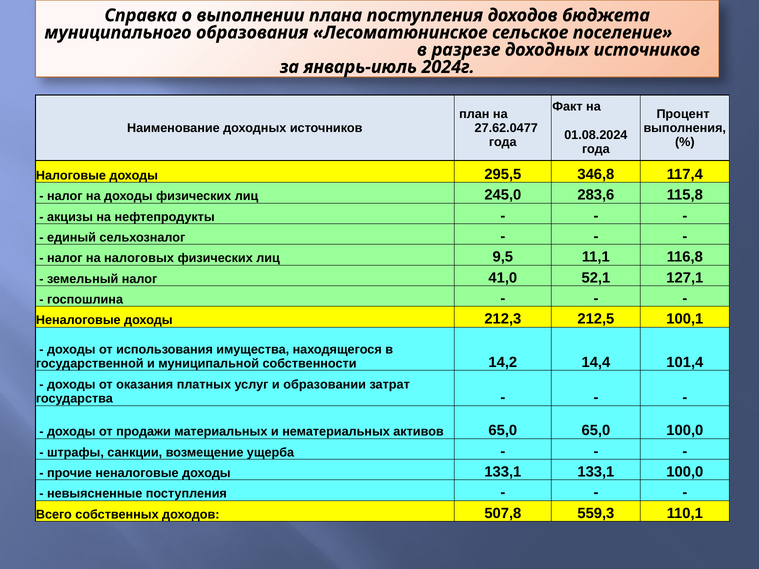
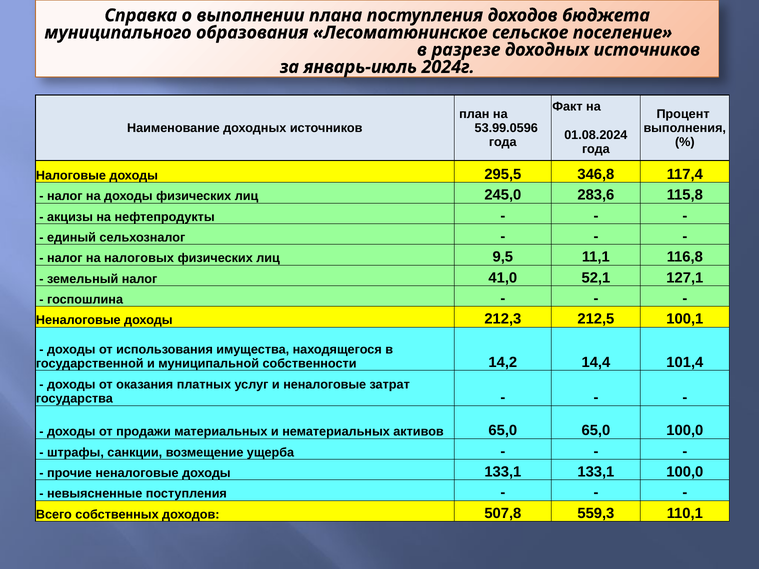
27.62.0477: 27.62.0477 -> 53.99.0596 (506, 128)
и образовании: образовании -> неналоговые (325, 385)
